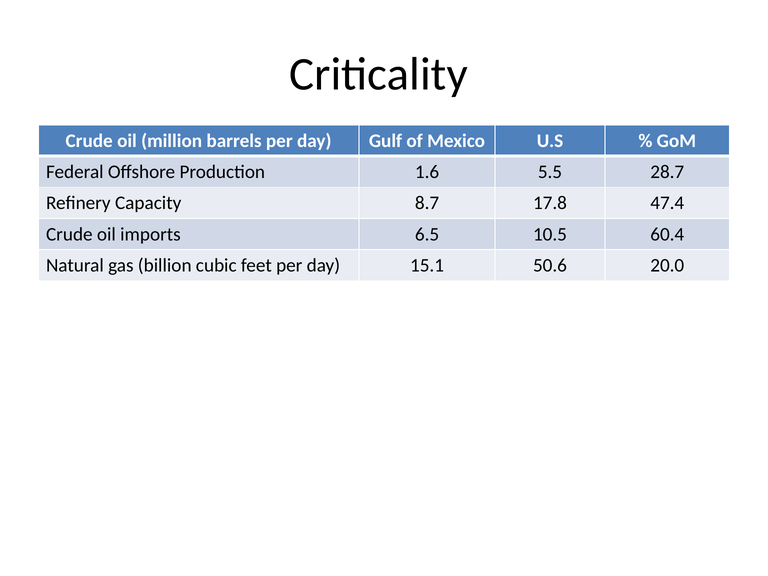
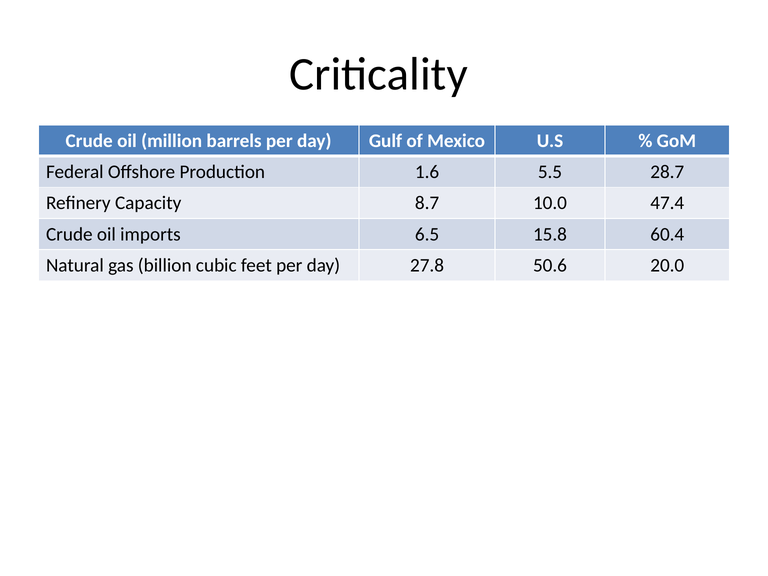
17.8: 17.8 -> 10.0 (550, 203)
10.5: 10.5 -> 15.8 (550, 234)
15.1: 15.1 -> 27.8 (427, 265)
